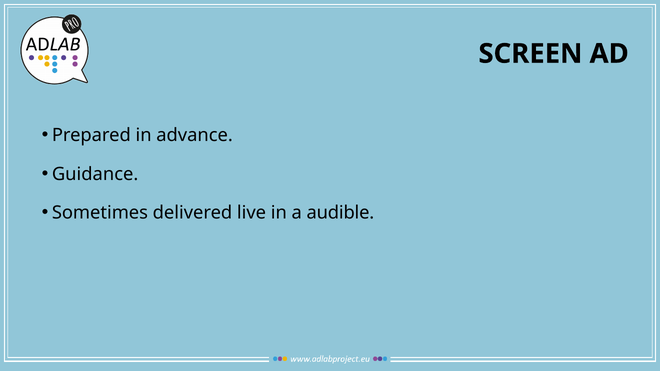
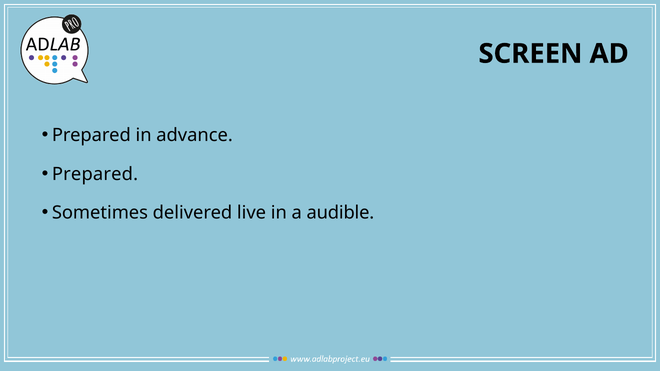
Guidance: Guidance -> Prepared (95, 174)
